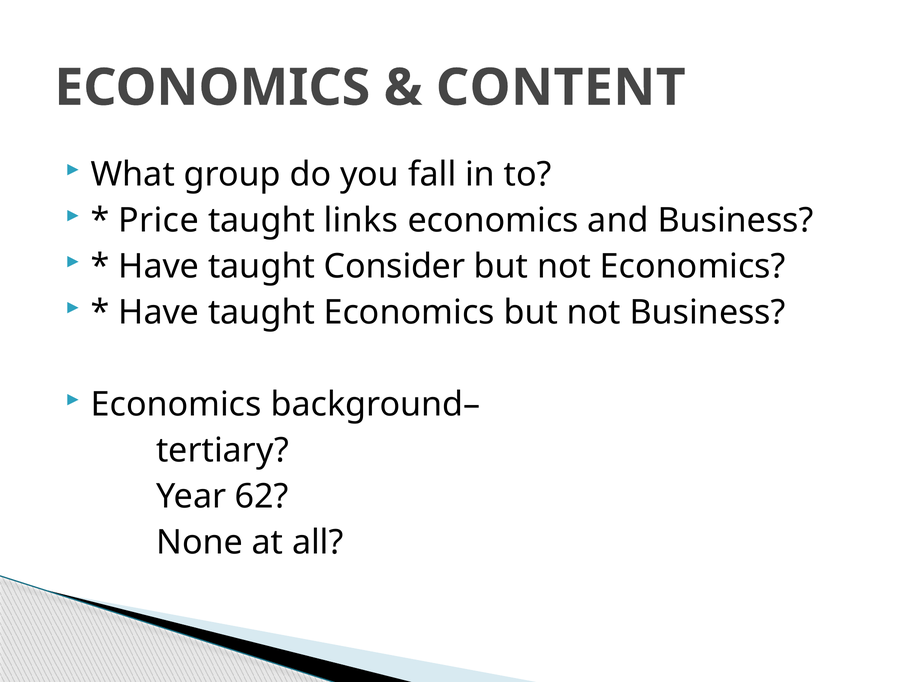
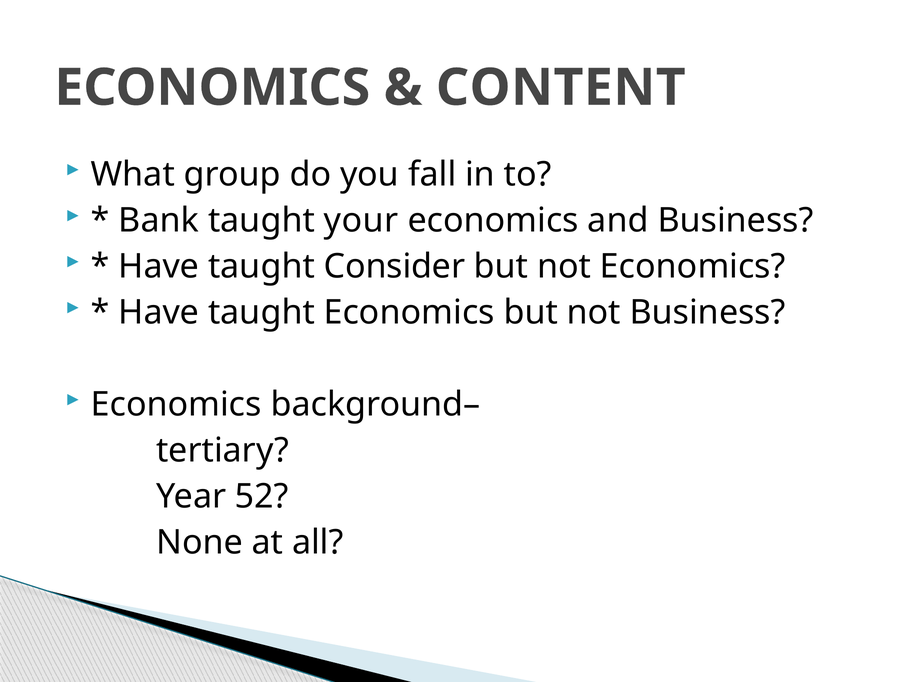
Price: Price -> Bank (159, 221)
links: links -> your (361, 221)
62: 62 -> 52 (262, 496)
